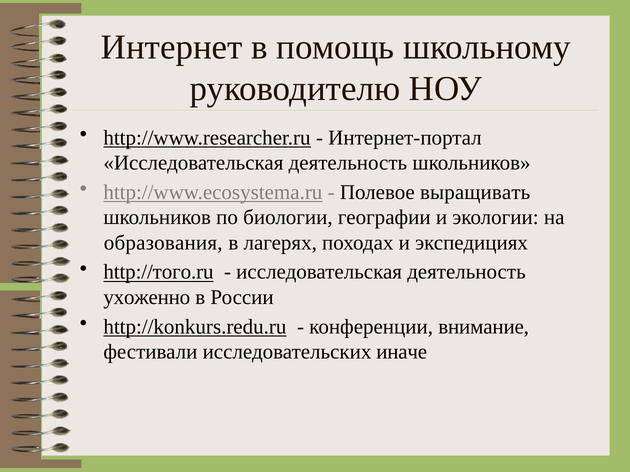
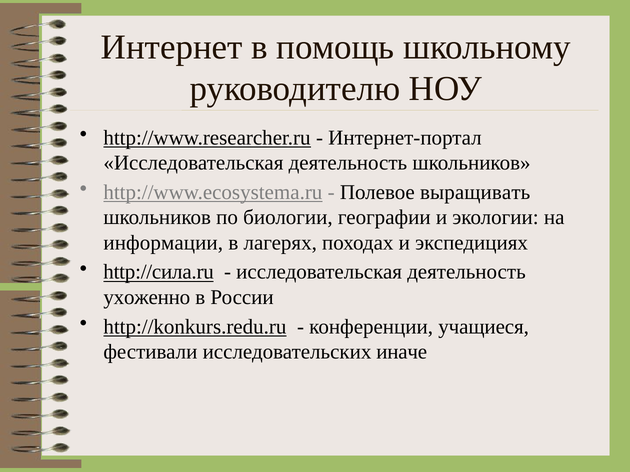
образования: образования -> информации (163, 243)
http://того.ru: http://того.ru -> http://сила.ru (159, 272)
внимание: внимание -> учащиеся (484, 327)
